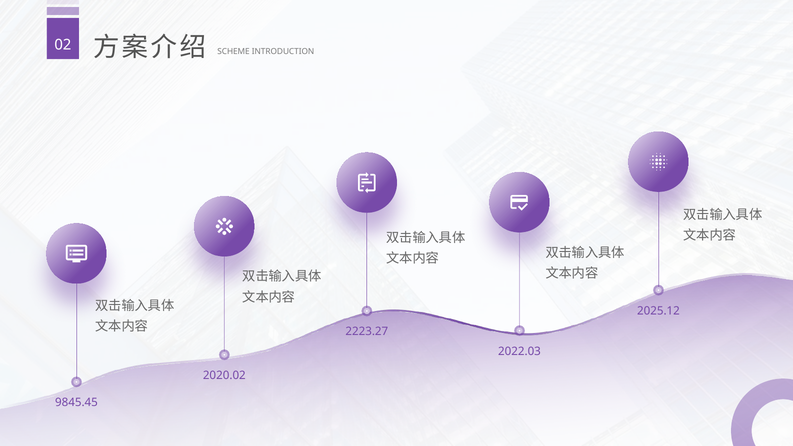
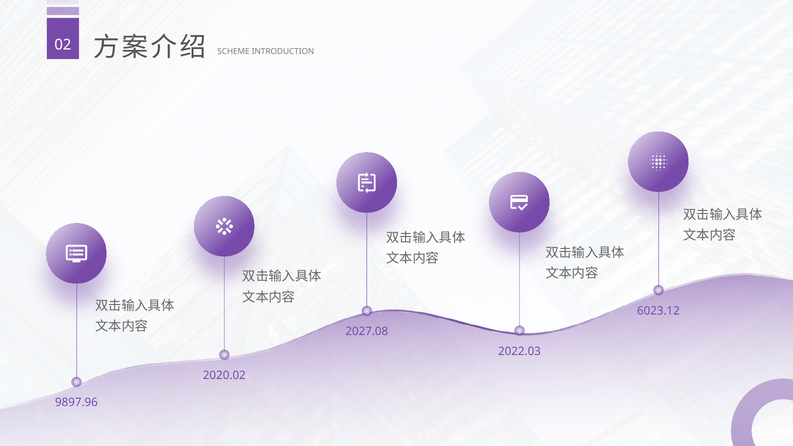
2025.12: 2025.12 -> 6023.12 (658, 311)
2223.27: 2223.27 -> 2027.08 (367, 332)
9845.45: 9845.45 -> 9897.96 (76, 403)
